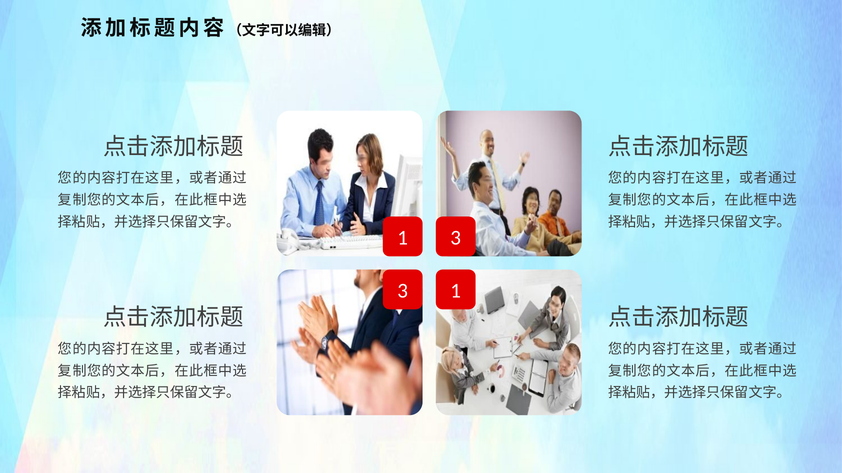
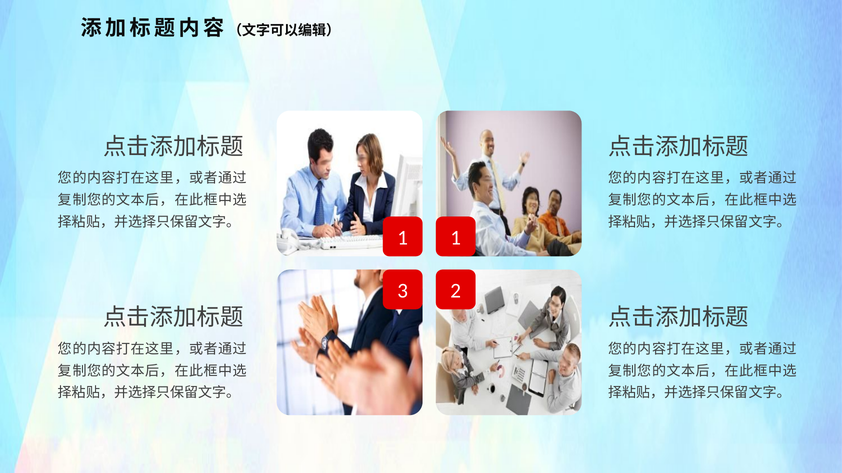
1 3: 3 -> 1 (456, 238)
3 1: 1 -> 2 (456, 291)
